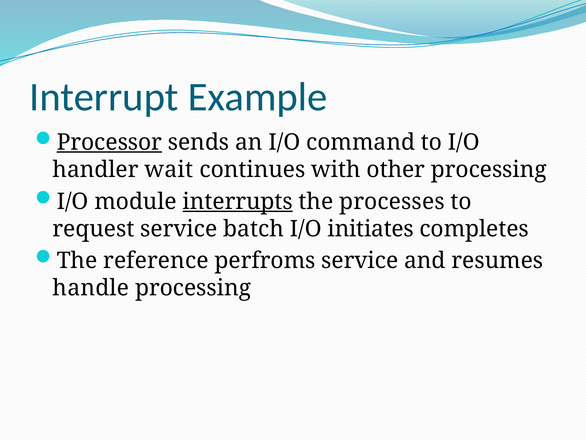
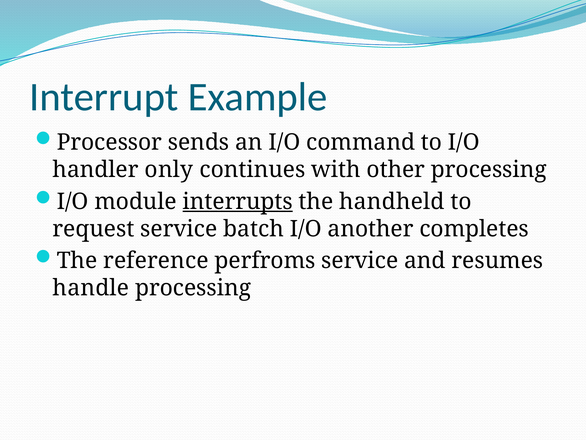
Processor underline: present -> none (109, 142)
wait: wait -> only (169, 169)
processes: processes -> handheld (392, 201)
initiates: initiates -> another (371, 229)
